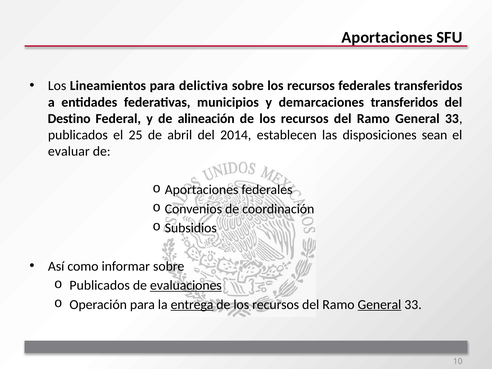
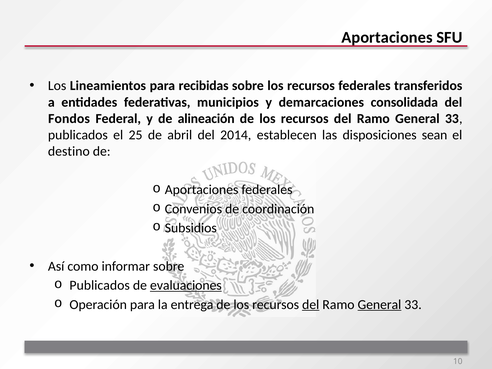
delictiva: delictiva -> recibidas (204, 86)
demarcaciones transferidos: transferidos -> consolidada (404, 102)
Destino: Destino -> Fondos (69, 119)
evaluar: evaluar -> destino (69, 151)
entrega underline: present -> none (192, 305)
del underline: none -> present (311, 305)
